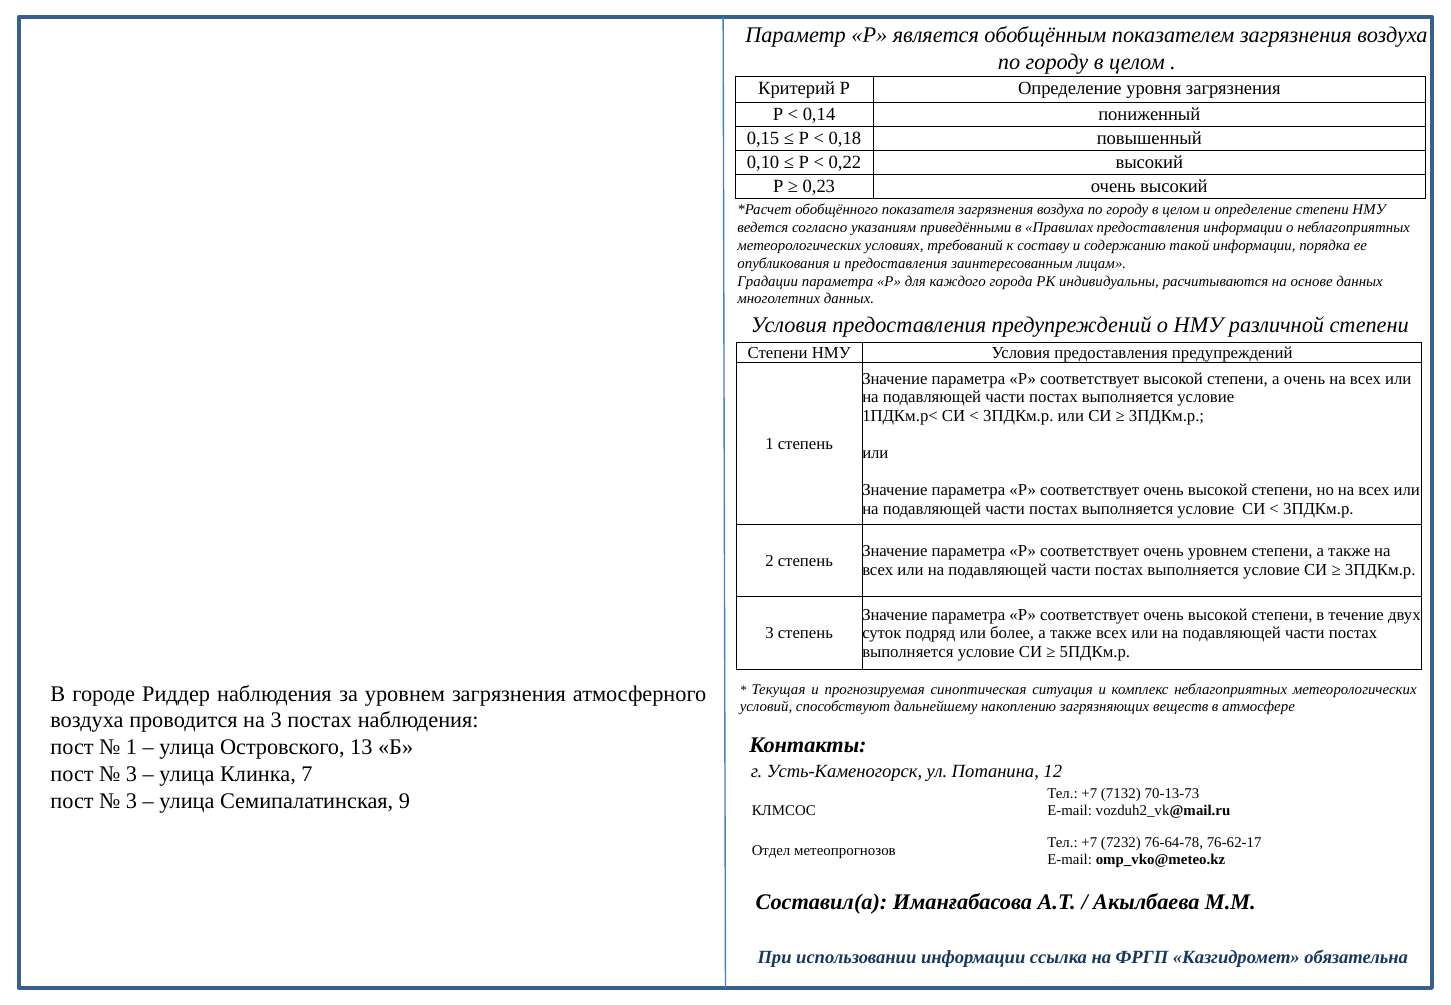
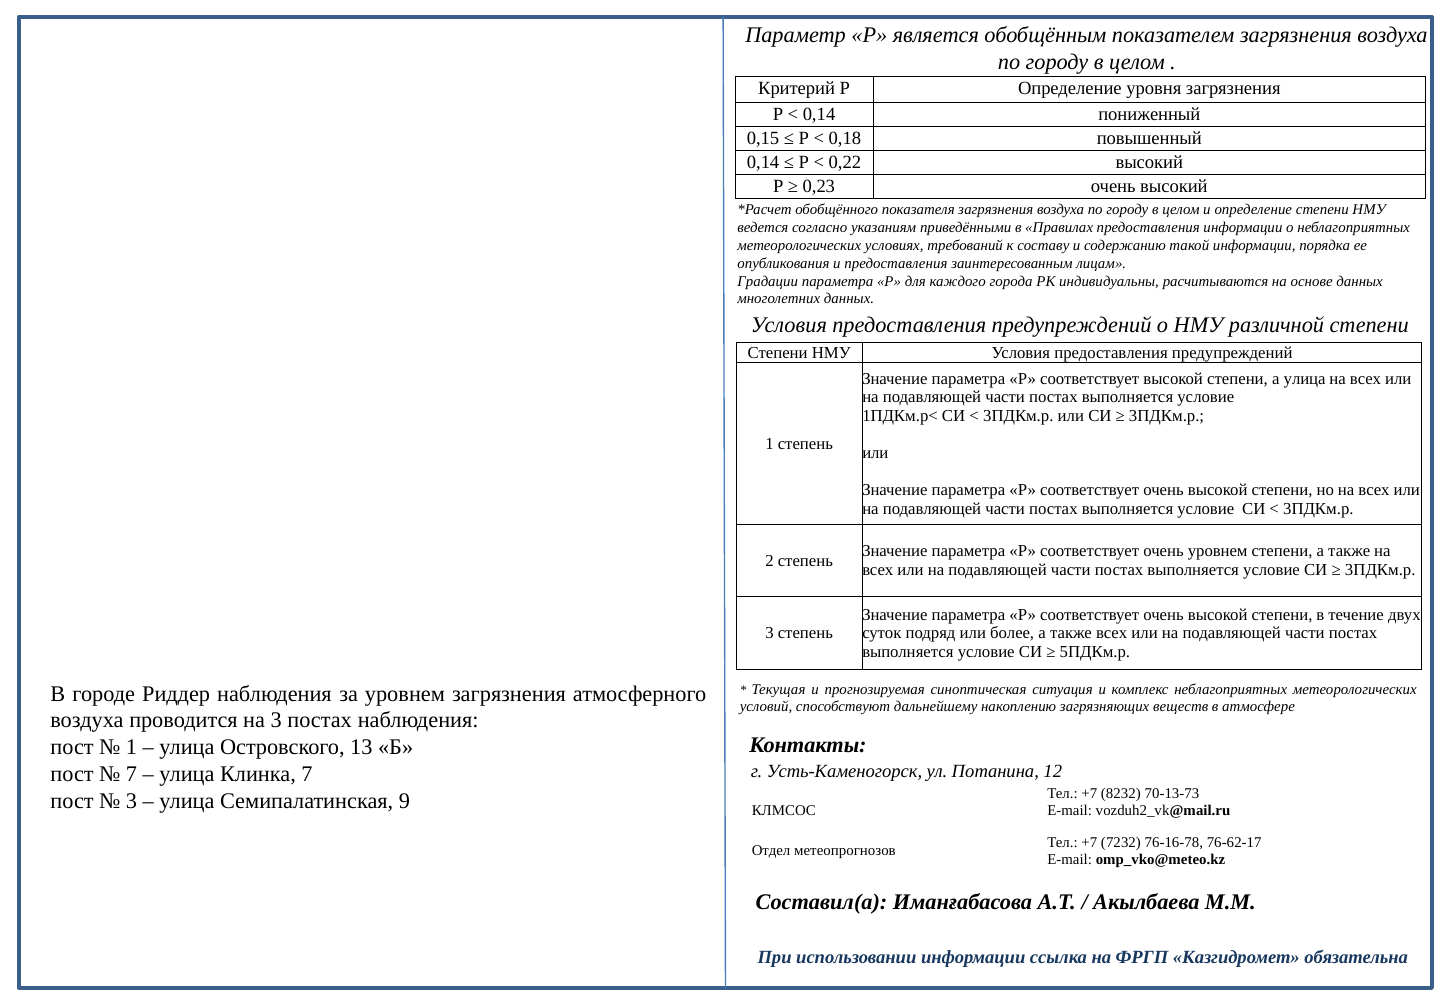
0,10: 0,10 -> 0,14 (763, 162)
а очень: очень -> улица (1305, 378)
3: 3 -> 7 (132, 774)
7132: 7132 -> 8232 (1121, 793)
76-64-78: 76-64-78 -> 76-16-78 (1174, 842)
